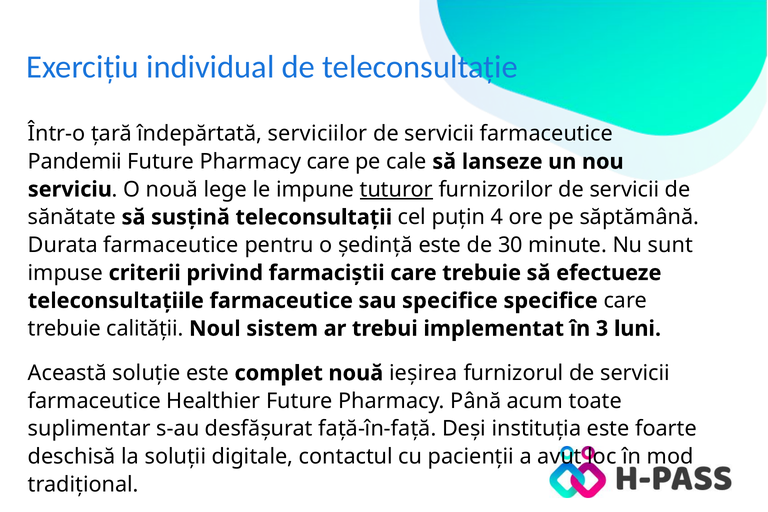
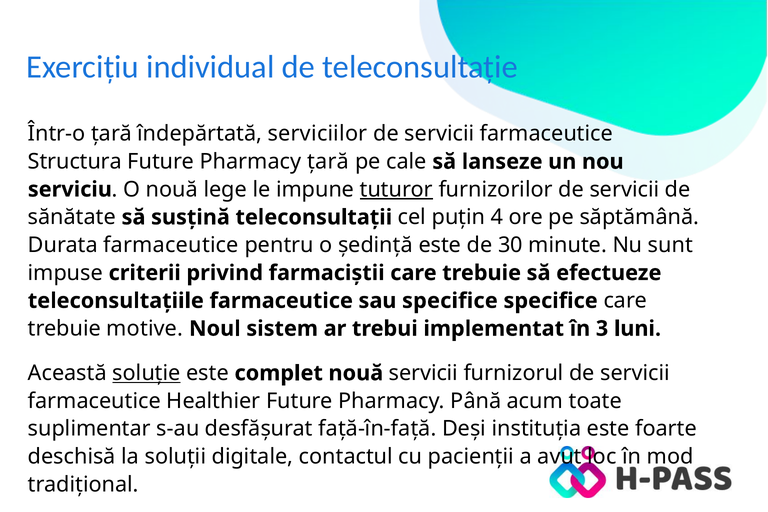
Pandemii: Pandemii -> Structura (75, 162)
Pharmacy care: care -> țară (328, 162)
calității: calității -> motive (145, 329)
soluție underline: none -> present (146, 373)
nouă ieșirea: ieșirea -> servicii (423, 373)
